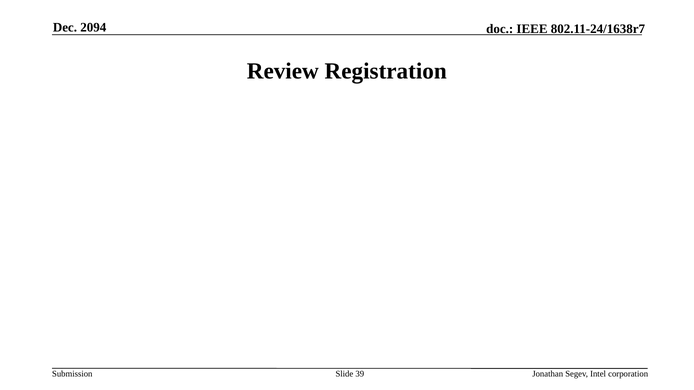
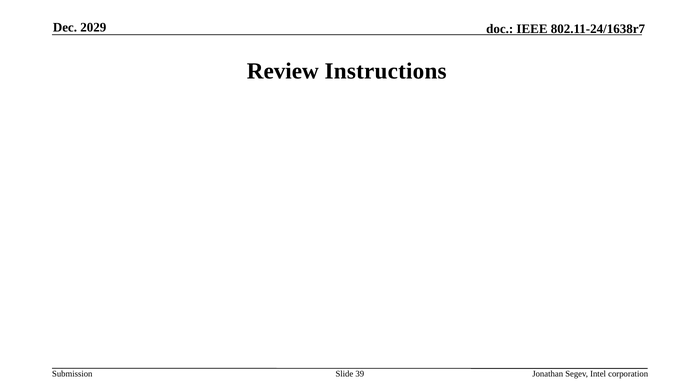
2094: 2094 -> 2029 (93, 28)
Registration: Registration -> Instructions (386, 71)
